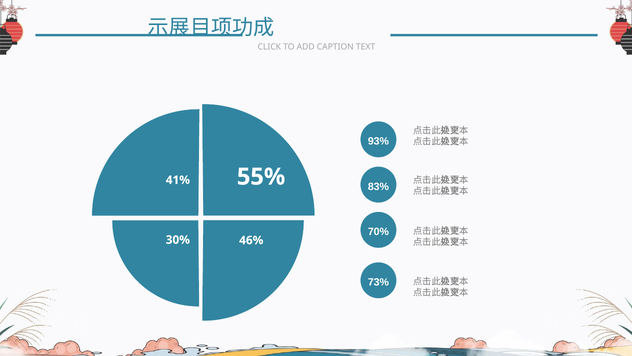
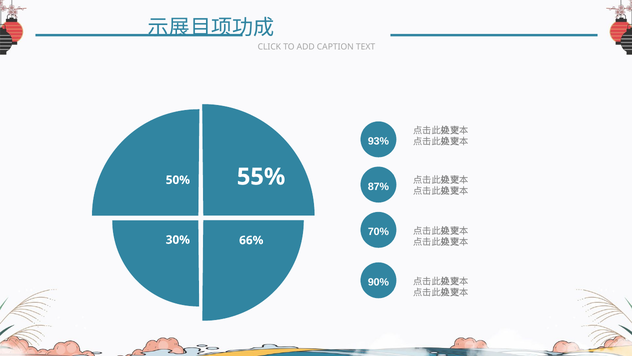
41%: 41% -> 50% (178, 180)
83%: 83% -> 87% (378, 186)
46%: 46% -> 66% (251, 240)
73%: 73% -> 90% (378, 282)
